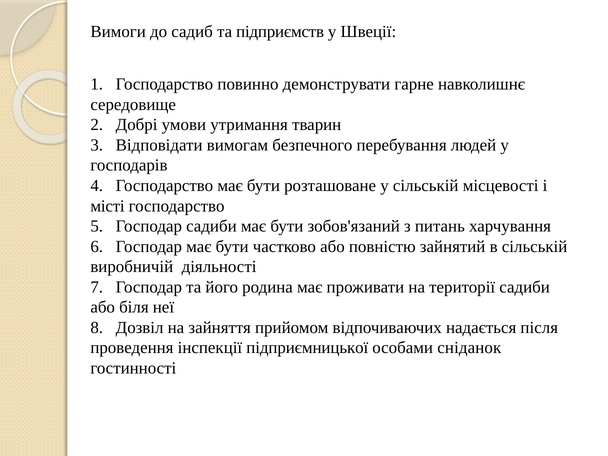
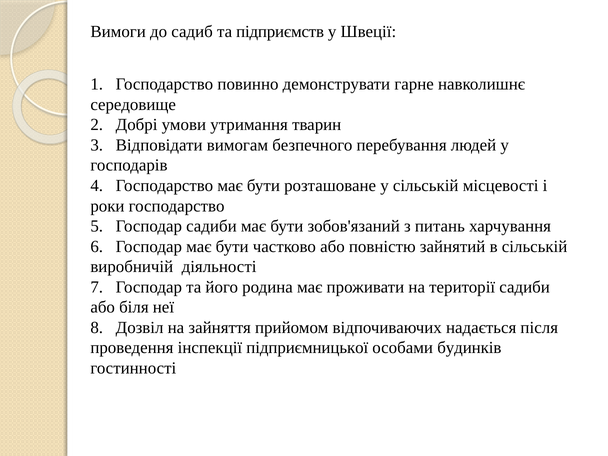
місті: місті -> роки (107, 206)
сніданок: сніданок -> будинків (469, 348)
